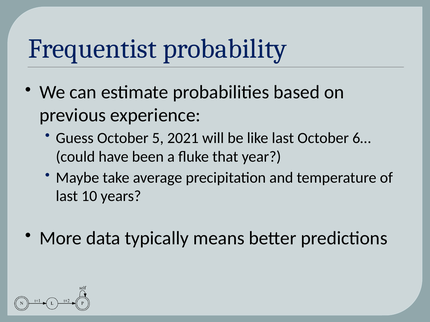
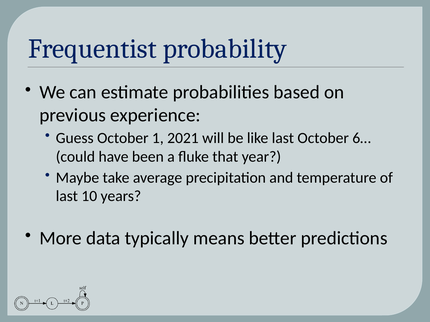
5: 5 -> 1 (158, 138)
